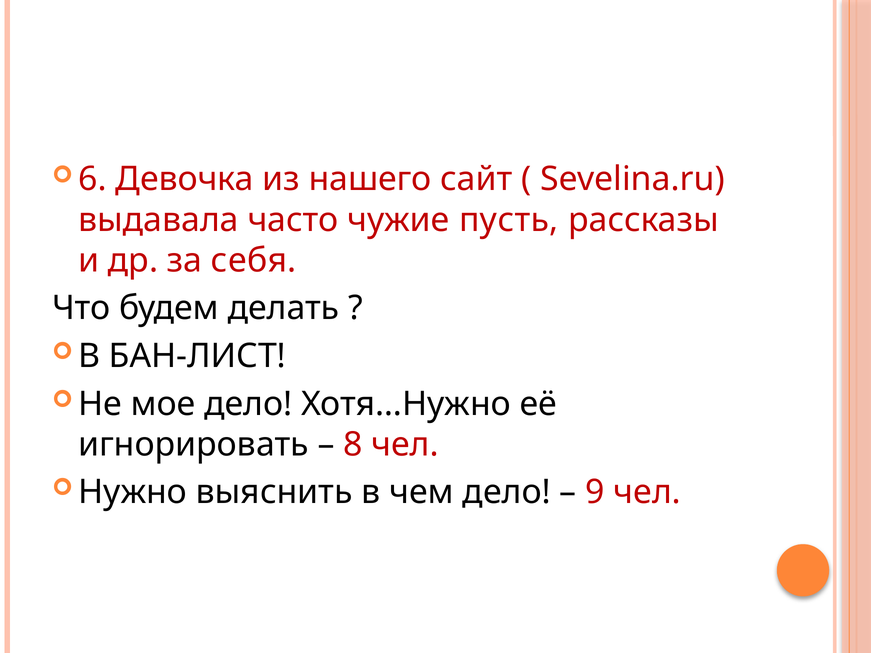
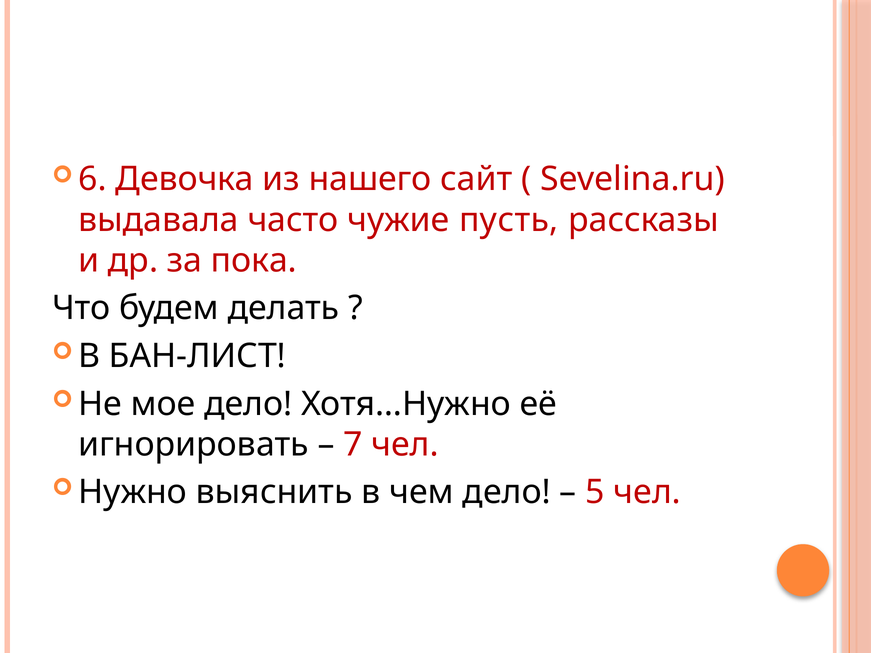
себя: себя -> пока (254, 260)
8: 8 -> 7 (353, 445)
9: 9 -> 5 (595, 492)
